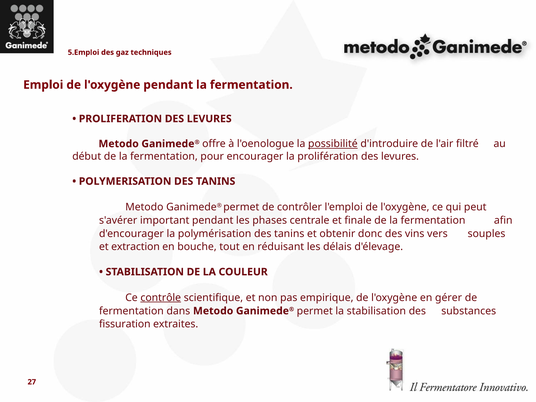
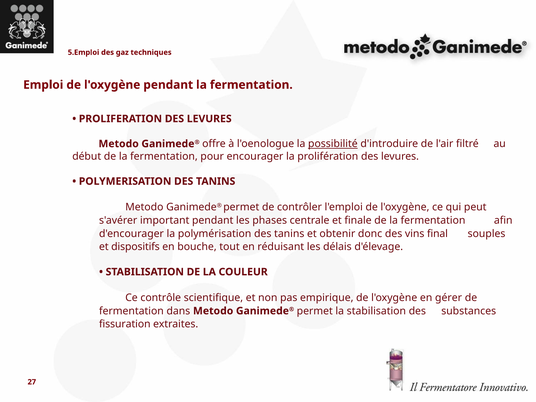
vers: vers -> final (437, 234)
extraction: extraction -> dispositifs (135, 247)
contrôle underline: present -> none (161, 298)
